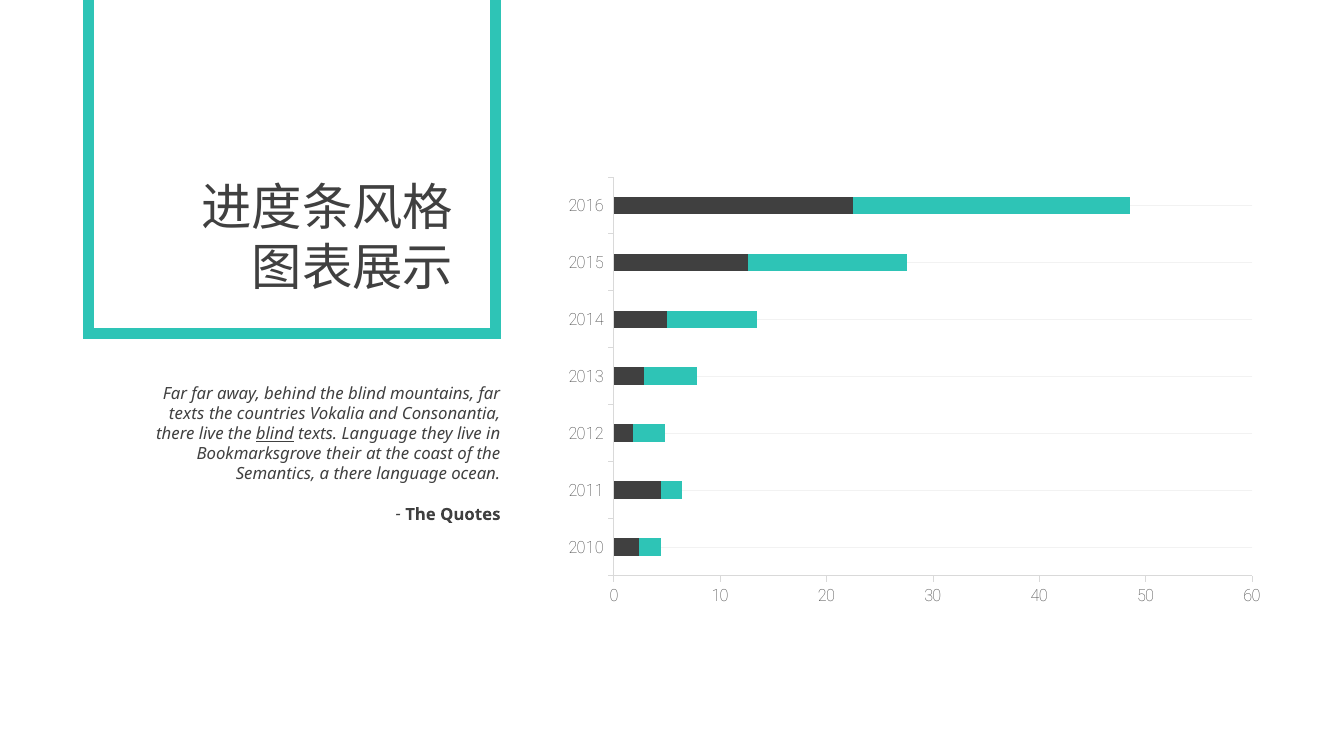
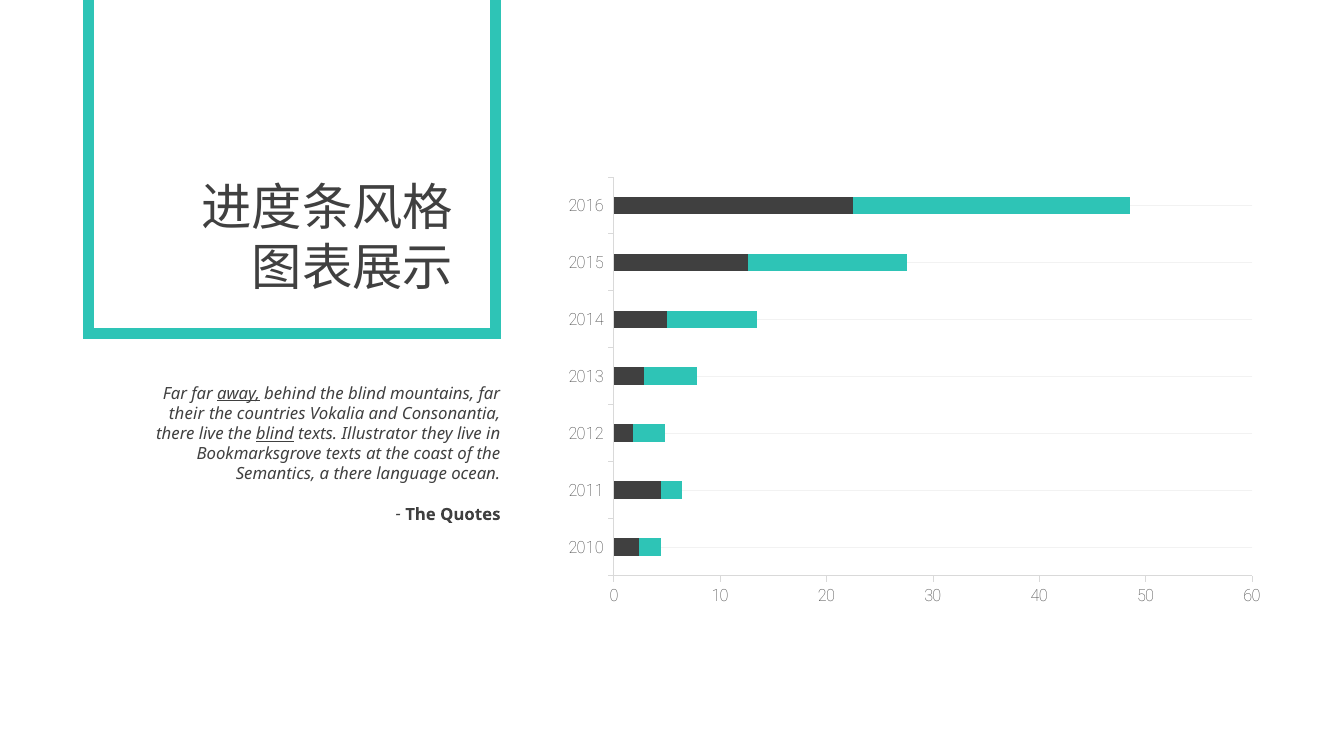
away underline: none -> present (239, 394)
texts: texts -> their (187, 414)
texts Language: Language -> Illustrator (379, 434)
Bookmarksgrove their: their -> texts (344, 454)
